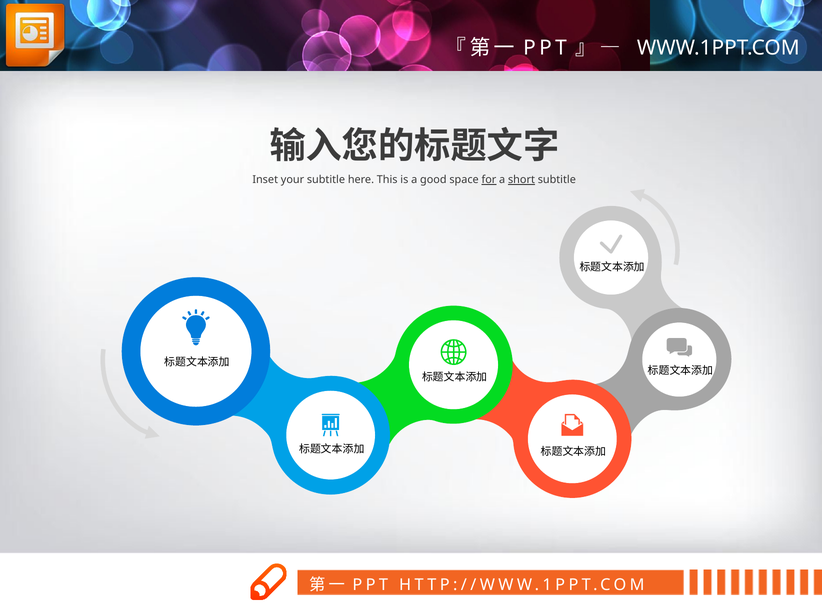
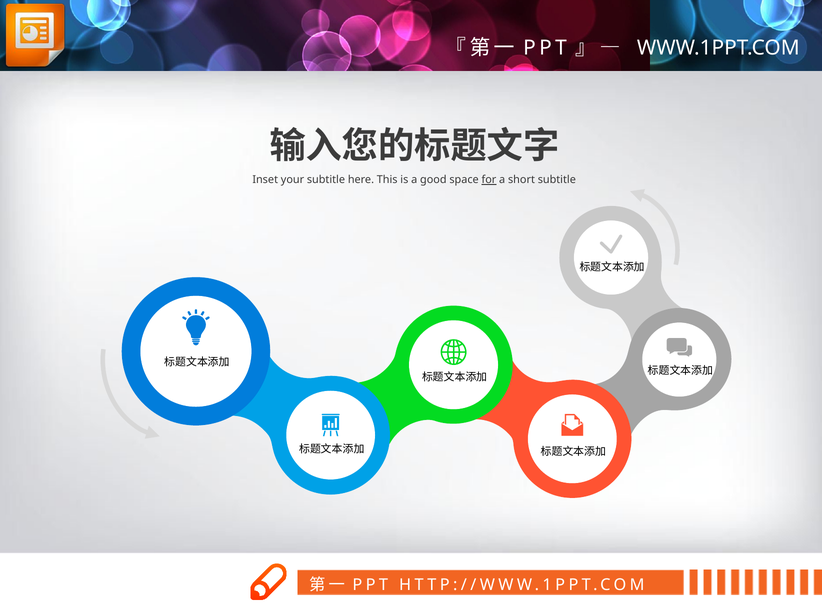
short underline: present -> none (521, 180)
